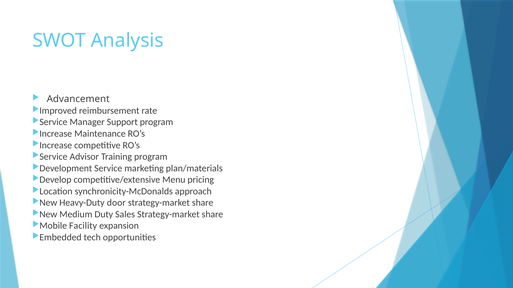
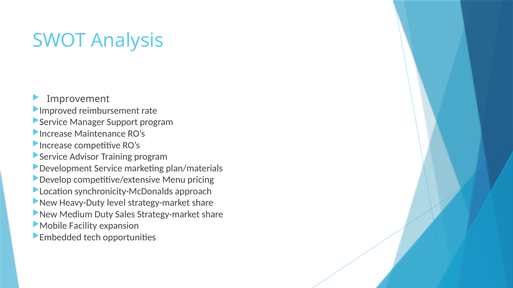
Advancement: Advancement -> Improvement (78, 99)
door: door -> level (116, 203)
